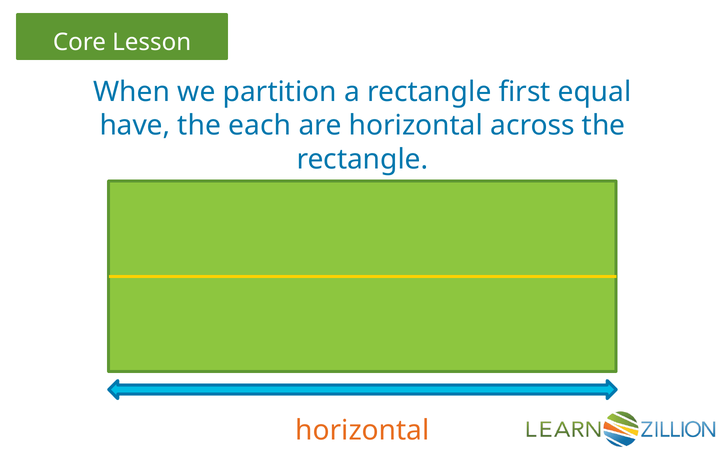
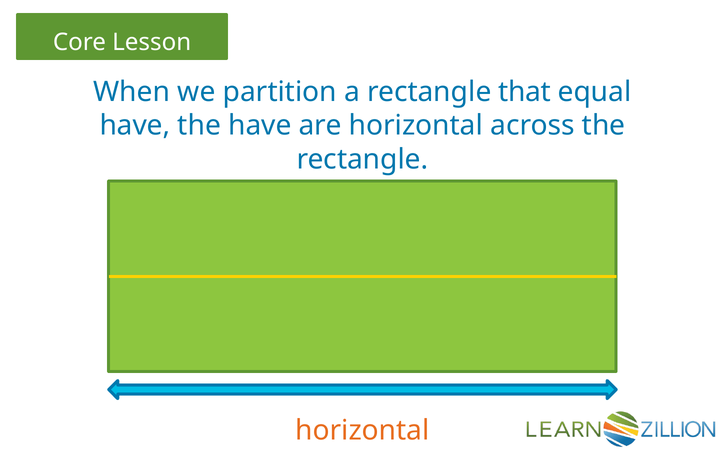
first: first -> that (525, 92)
the each: each -> have (260, 126)
